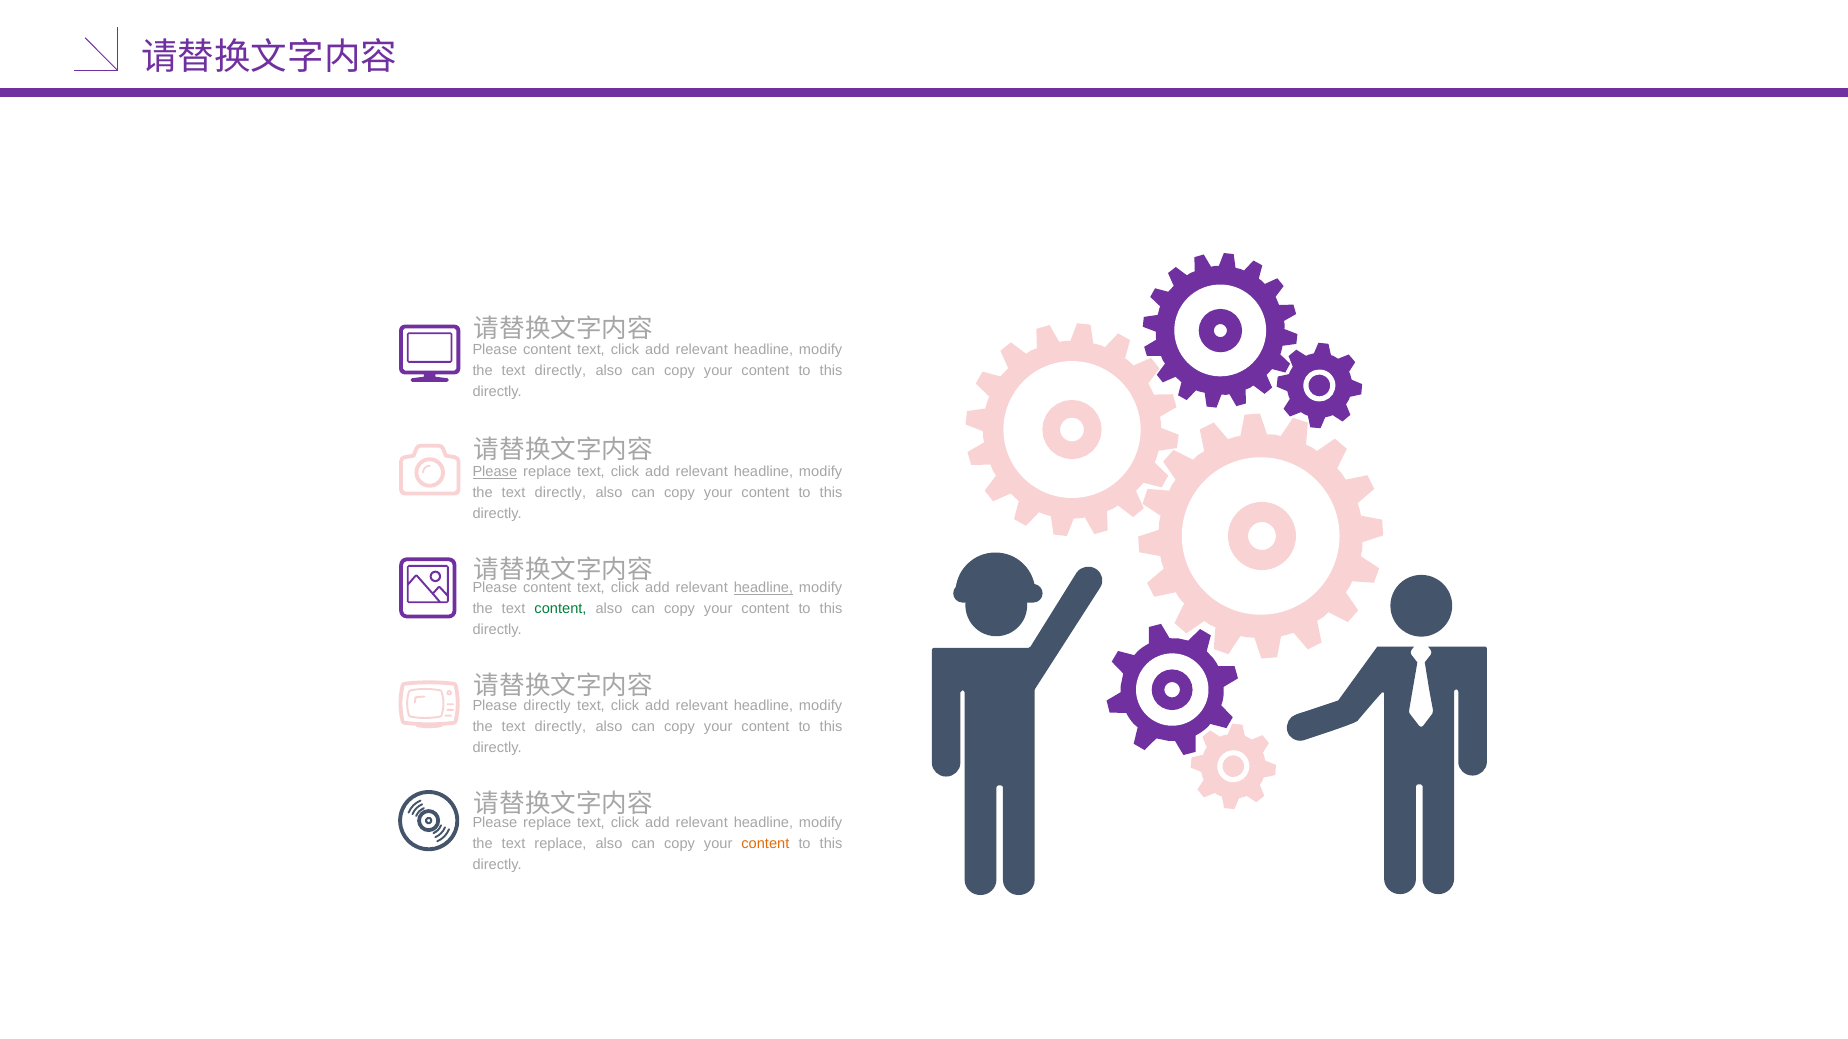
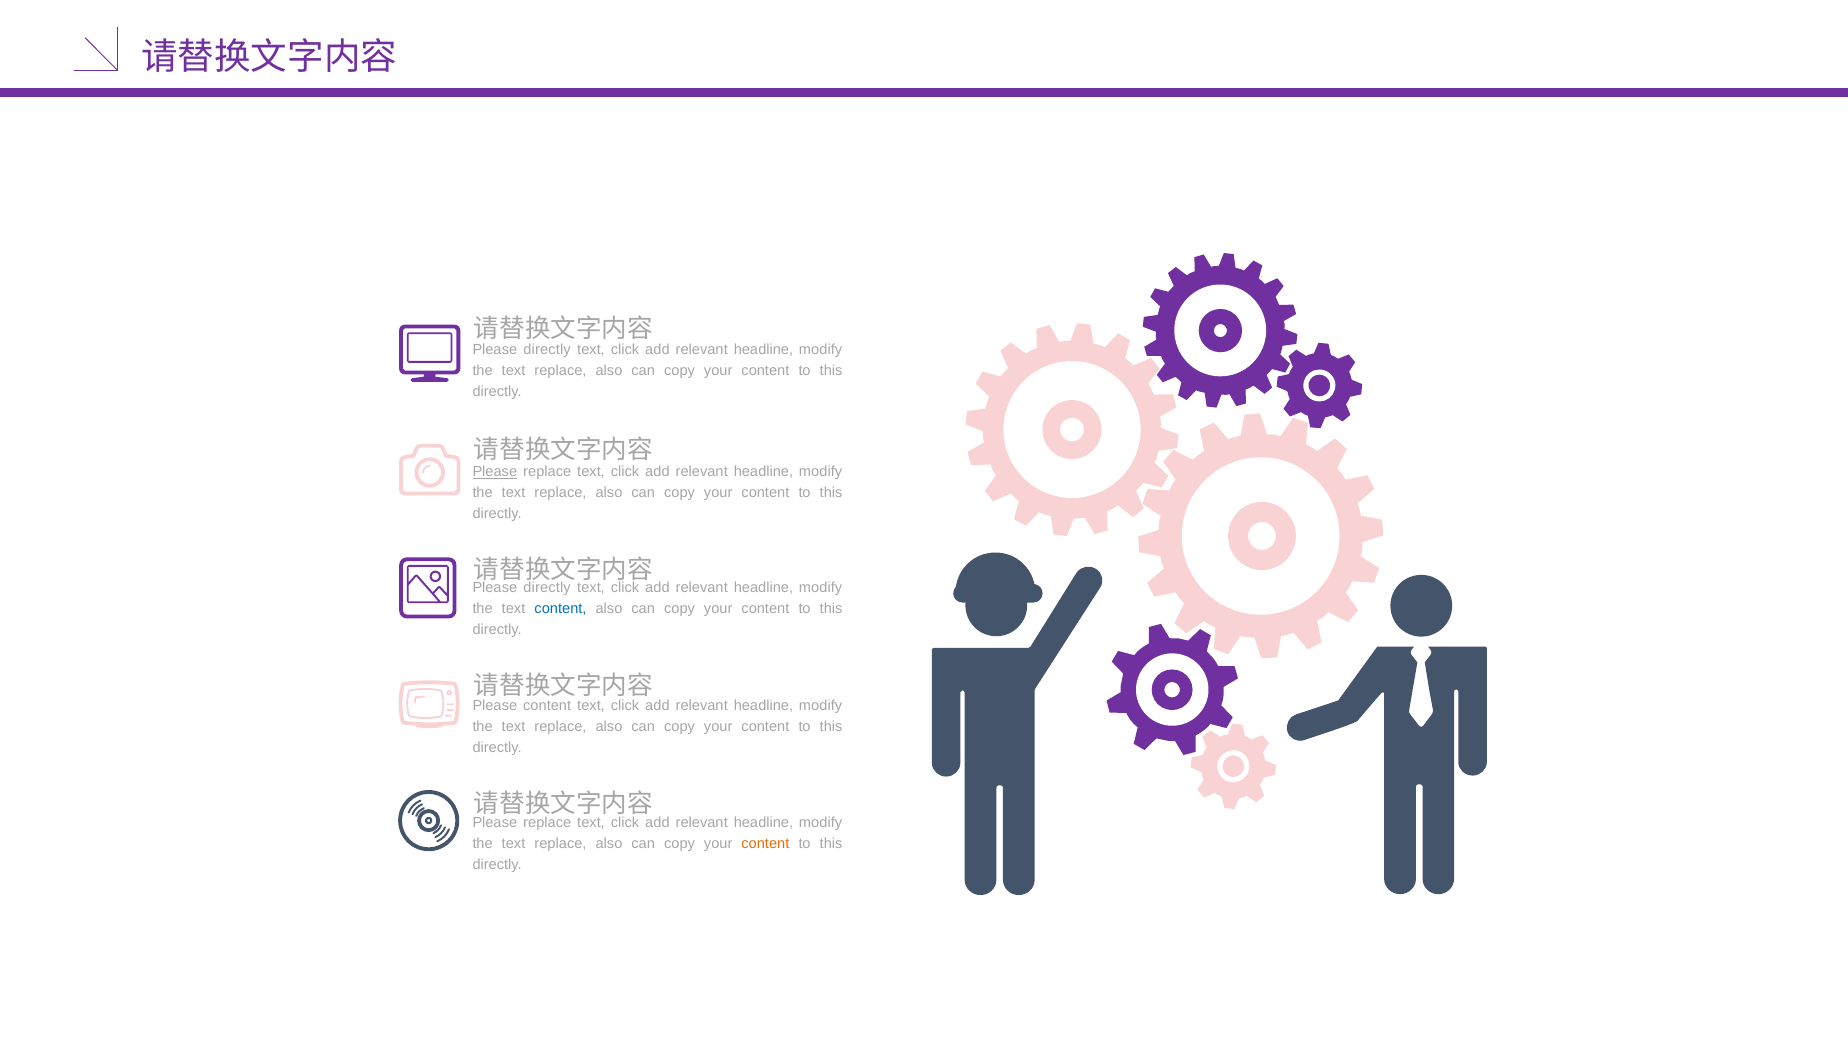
content: content -> directly (547, 350)
directly: directly -> replace (560, 371)
directly: directly -> replace (560, 493)
content: content -> directly (547, 588)
headline underline: present -> none (763, 588)
content colour: green -> blue (560, 609)
Please directly: directly -> content (547, 706)
directly: directly -> replace (560, 727)
